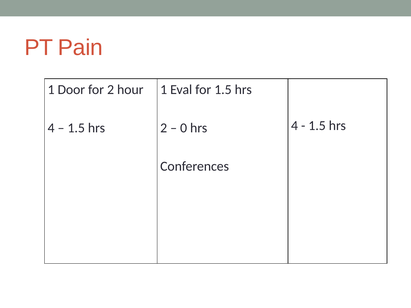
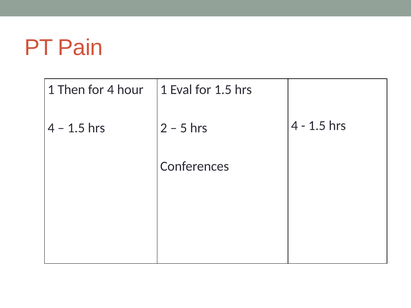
Door: Door -> Then (71, 90)
for 2: 2 -> 4 (111, 90)
0: 0 -> 5 (184, 128)
